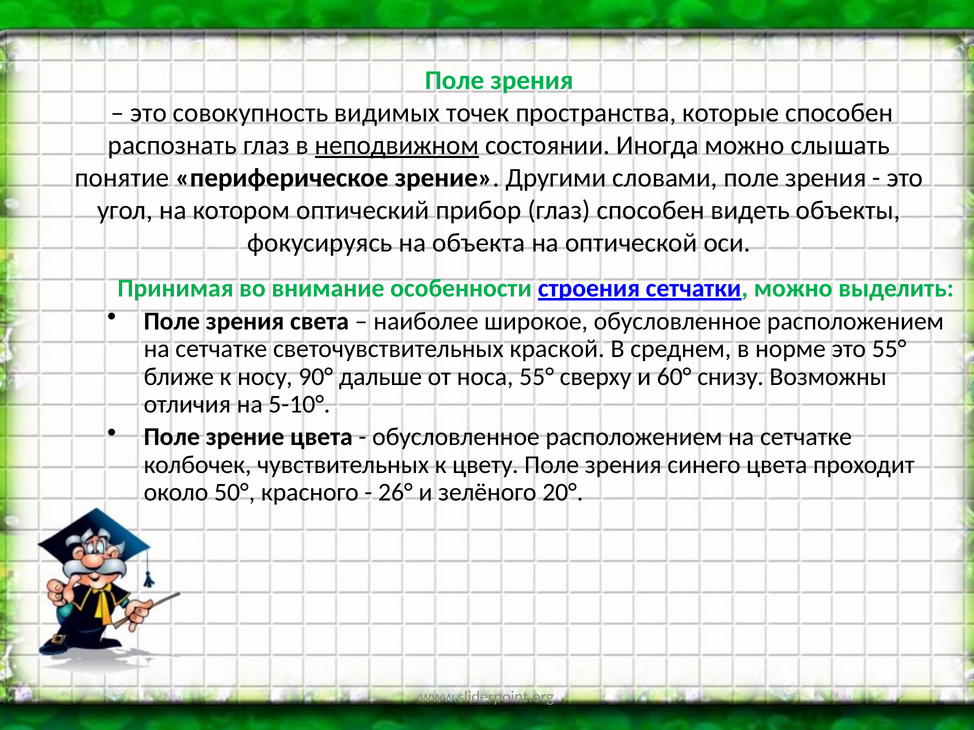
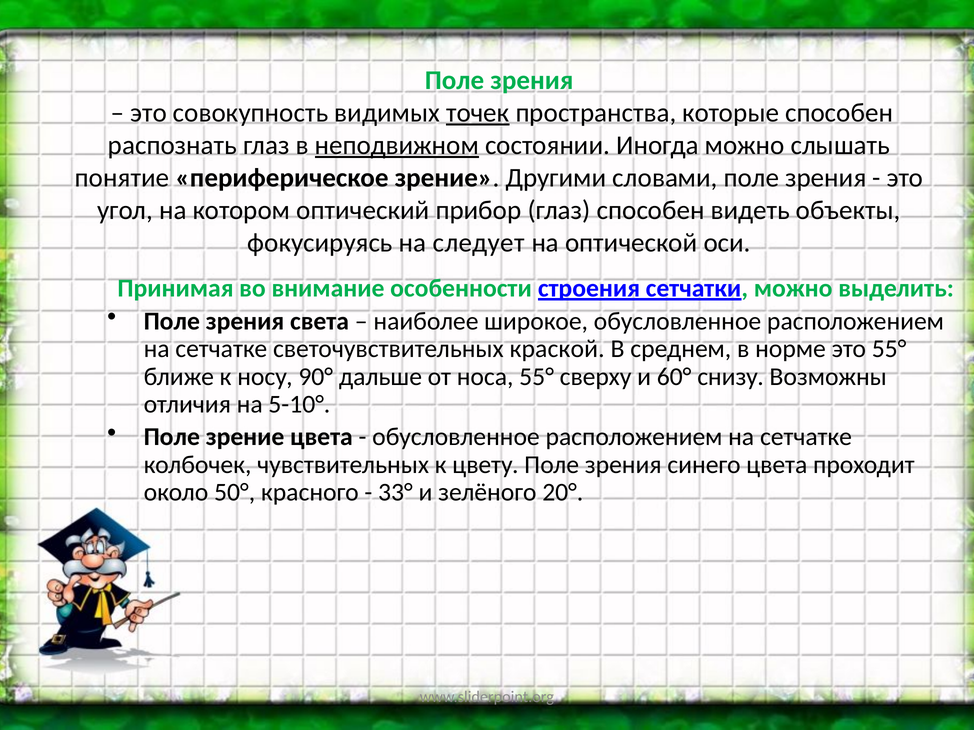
точек underline: none -> present (478, 113)
объекта: объекта -> следует (479, 243)
26°: 26° -> 33° (395, 493)
